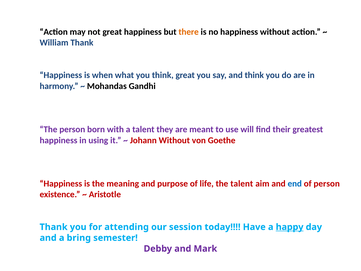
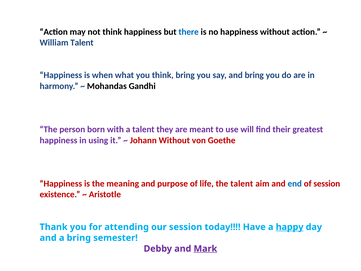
not great: great -> think (112, 32)
there colour: orange -> blue (189, 32)
William Thank: Thank -> Talent (82, 43)
think great: great -> bring (185, 75)
and think: think -> bring (254, 75)
of person: person -> session (327, 183)
Mark underline: none -> present (205, 248)
